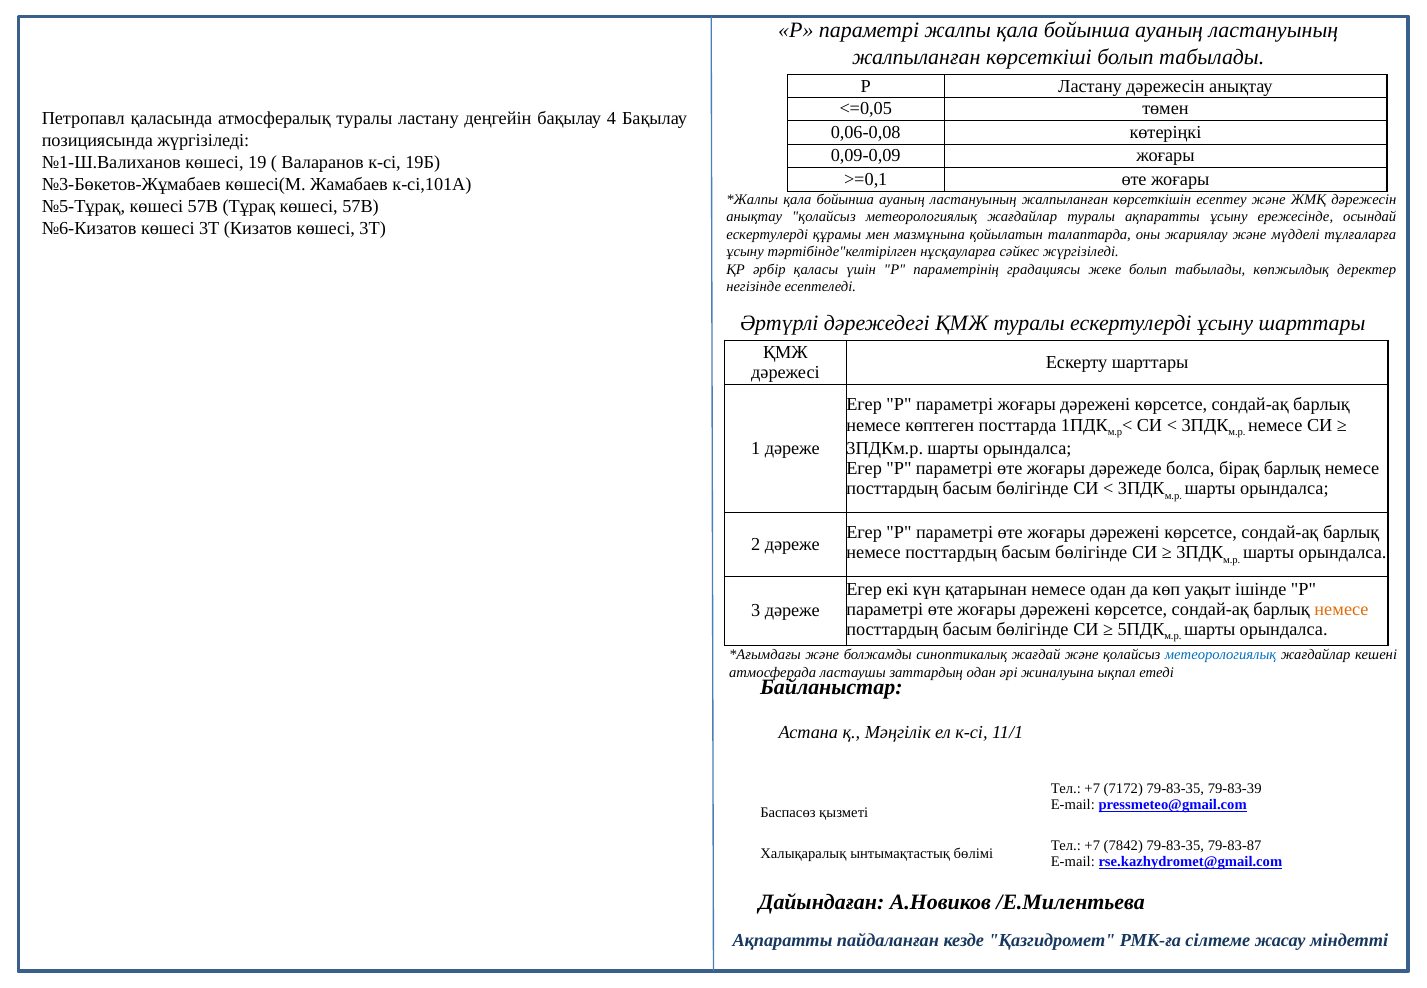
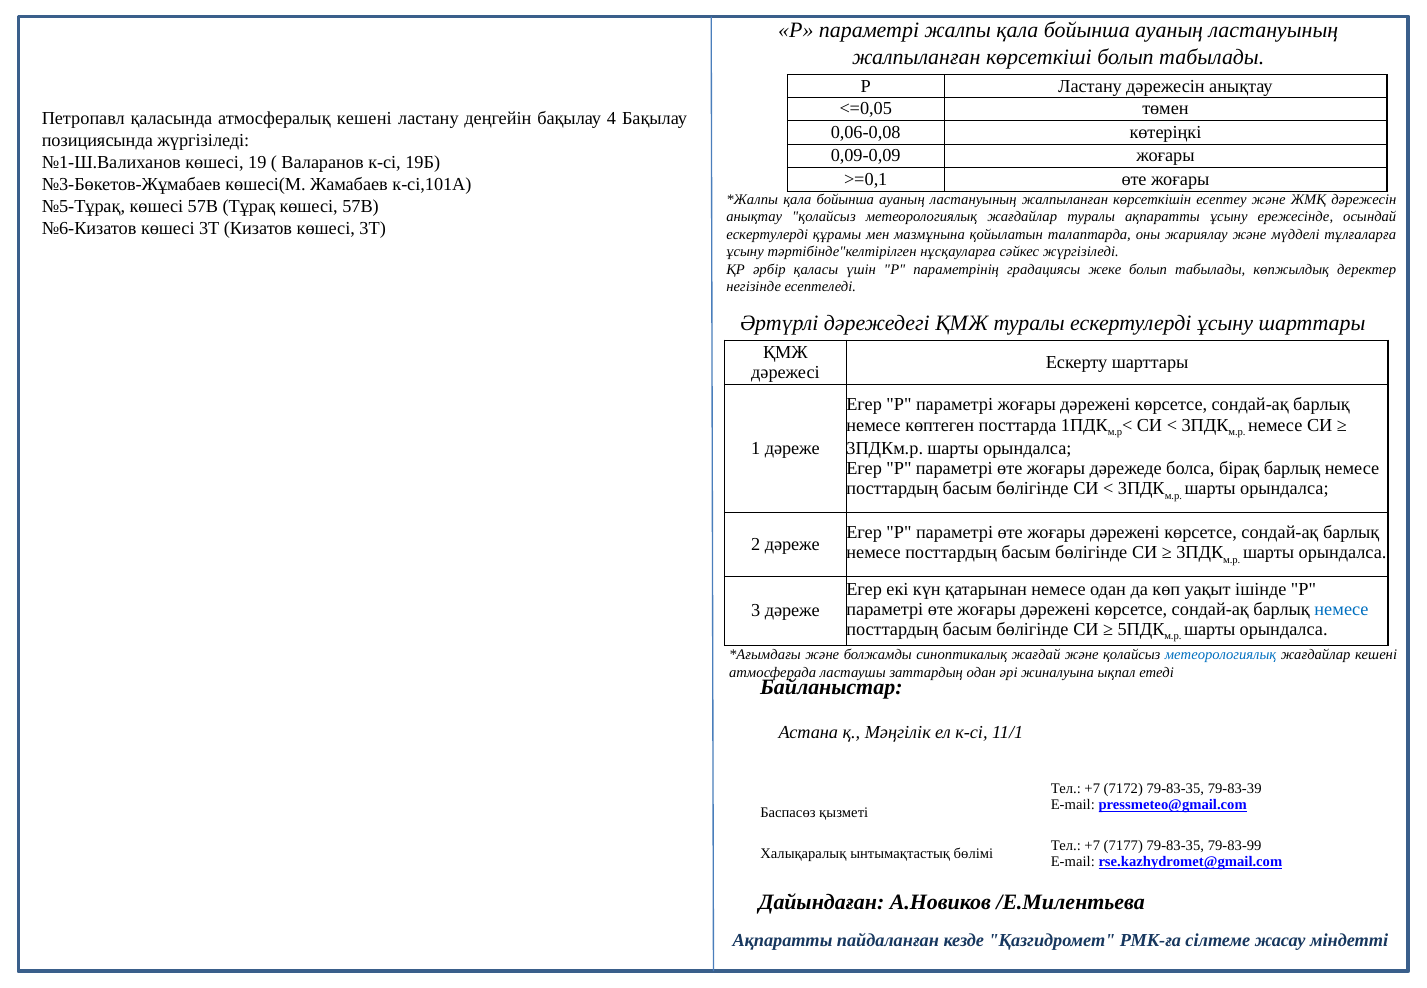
атмосфералық туралы: туралы -> кешені (364, 118)
немесе colour: orange -> blue (1341, 609)
7842: 7842 -> 7177 (1123, 846)
79-83-87: 79-83-87 -> 79-83-99 (1235, 846)
